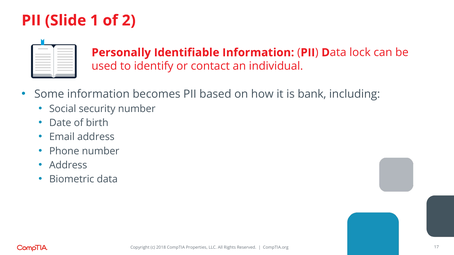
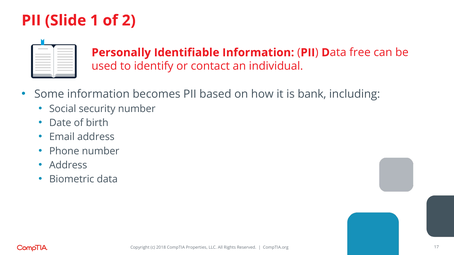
lock: lock -> free (360, 53)
